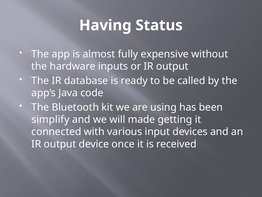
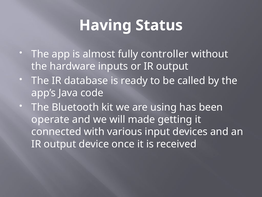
expensive: expensive -> controller (165, 54)
simplify: simplify -> operate (50, 119)
